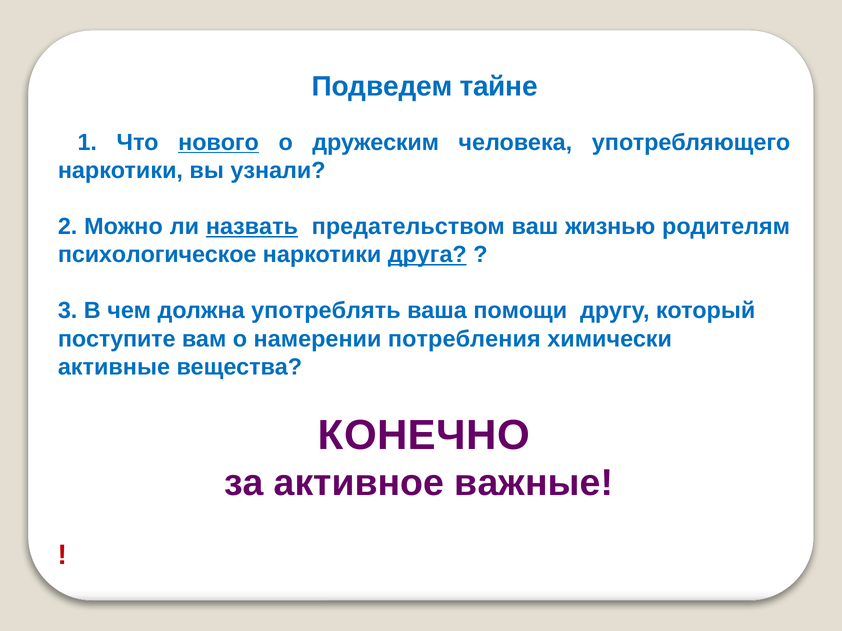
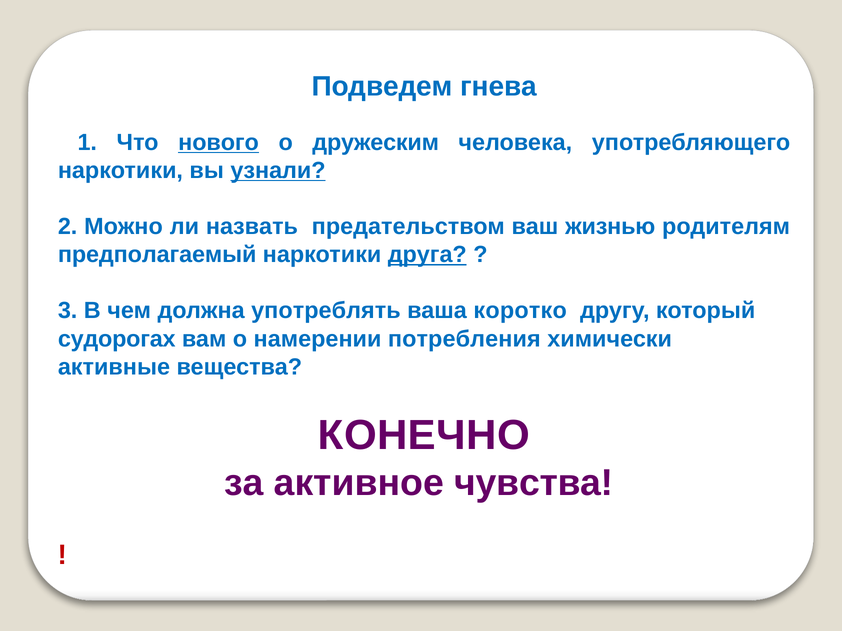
тайне: тайне -> гнева (499, 87)
узнали underline: none -> present (278, 171)
назвать underline: present -> none (252, 227)
психологическое: психологическое -> предполагаемый (157, 255)
помощи: помощи -> коротко (520, 311)
поступите: поступите -> судорогах (117, 339)
важные: важные -> чувства (534, 483)
